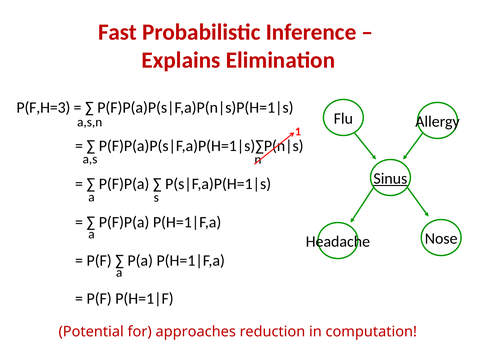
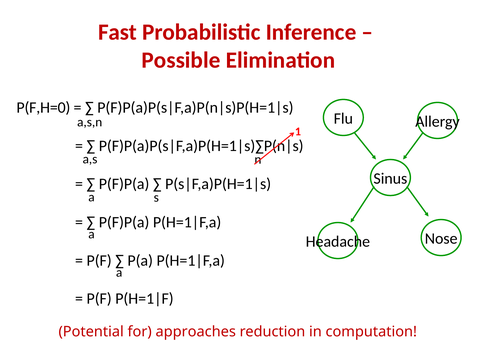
Explains: Explains -> Possible (181, 60)
P(F,H=3: P(F,H=3 -> P(F,H=0 (43, 108)
Sinus underline: present -> none (390, 178)
